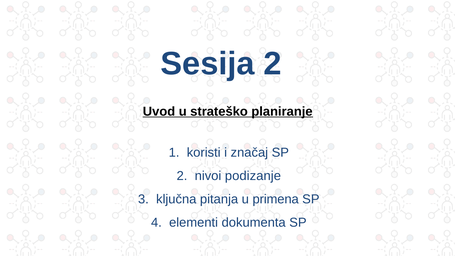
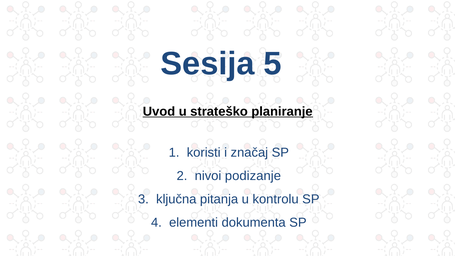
Sesija 2: 2 -> 5 (273, 64)
primena: primena -> kontrolu (276, 199)
